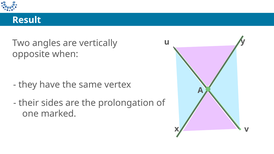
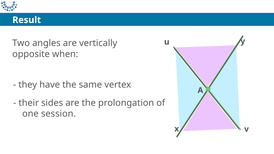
marked: marked -> session (58, 114)
